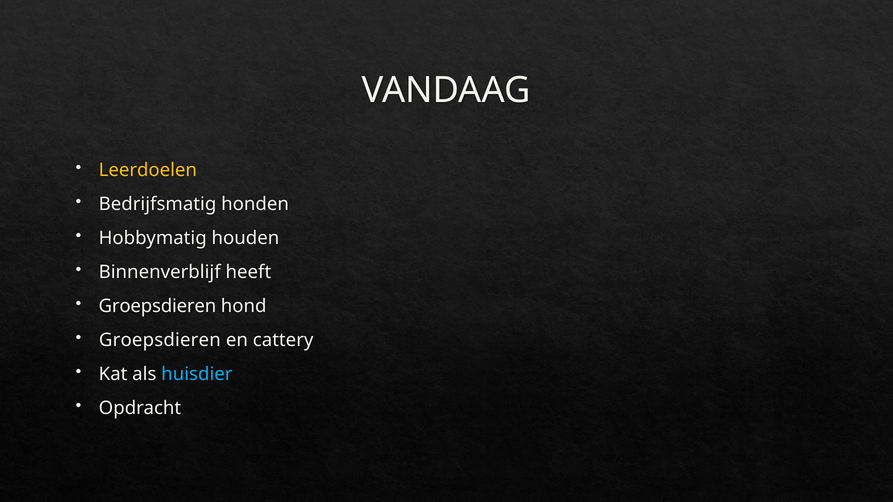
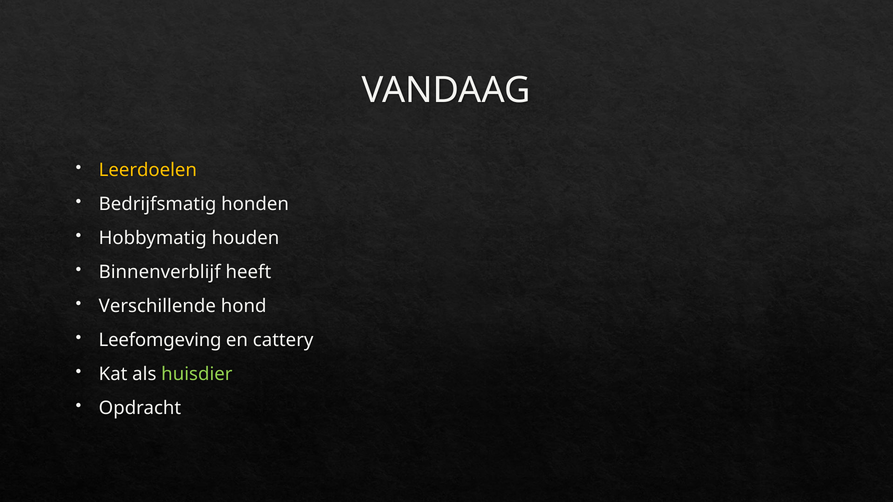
Groepsdieren: Groepsdieren -> Verschillende (157, 306)
Groepsdieren: Groepsdieren -> Leefomgeving (160, 340)
huisdier colour: light blue -> light green (197, 374)
